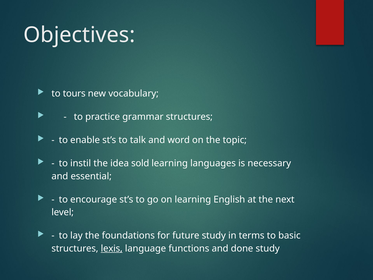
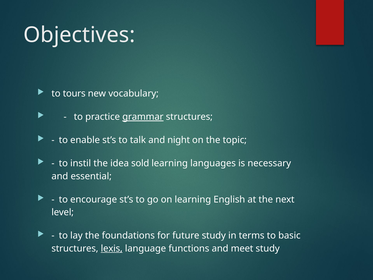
grammar underline: none -> present (143, 117)
word: word -> night (179, 140)
done: done -> meet (242, 248)
